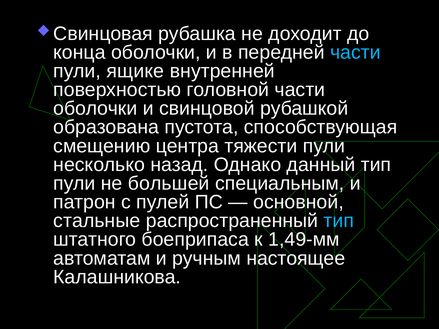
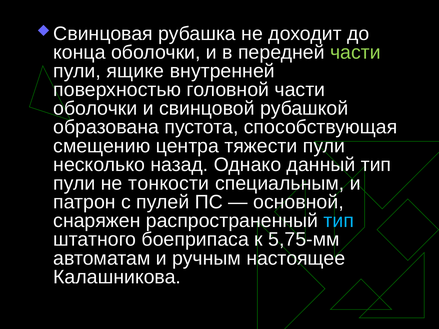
части colour: light blue -> light green (355, 52)
большей: большей -> тонкости (169, 184)
стальные: стальные -> снаряжен (97, 221)
1,49-мм: 1,49-мм -> 5,75-мм (304, 240)
